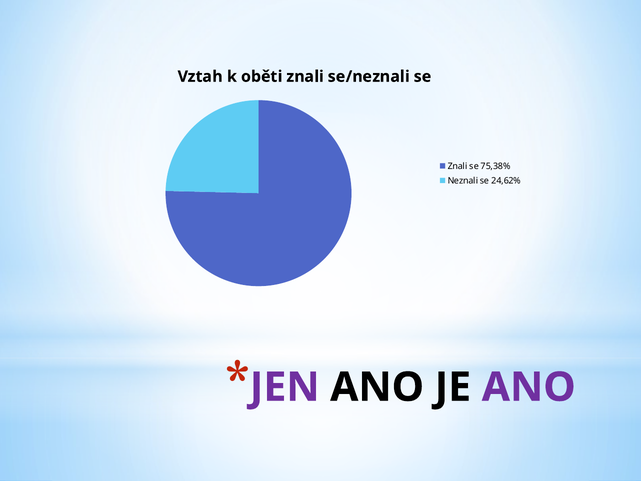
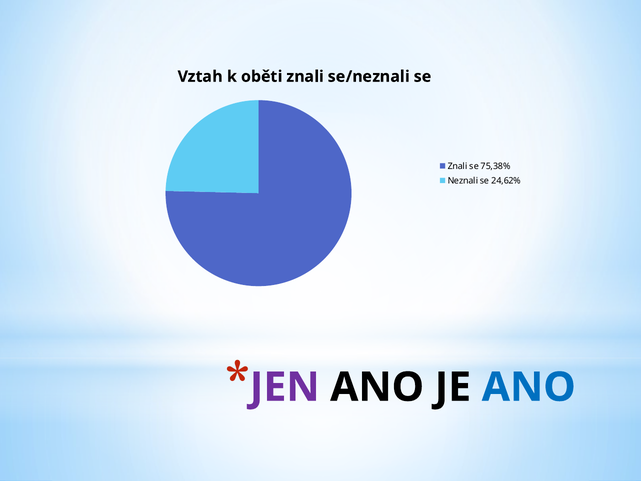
ANO colour: purple -> blue (529, 387)
